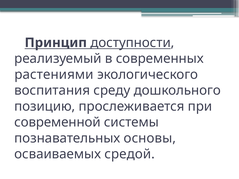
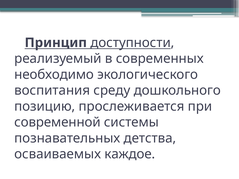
растениями: растениями -> необходимо (54, 75)
основы: основы -> детства (150, 138)
средой: средой -> каждое (130, 154)
